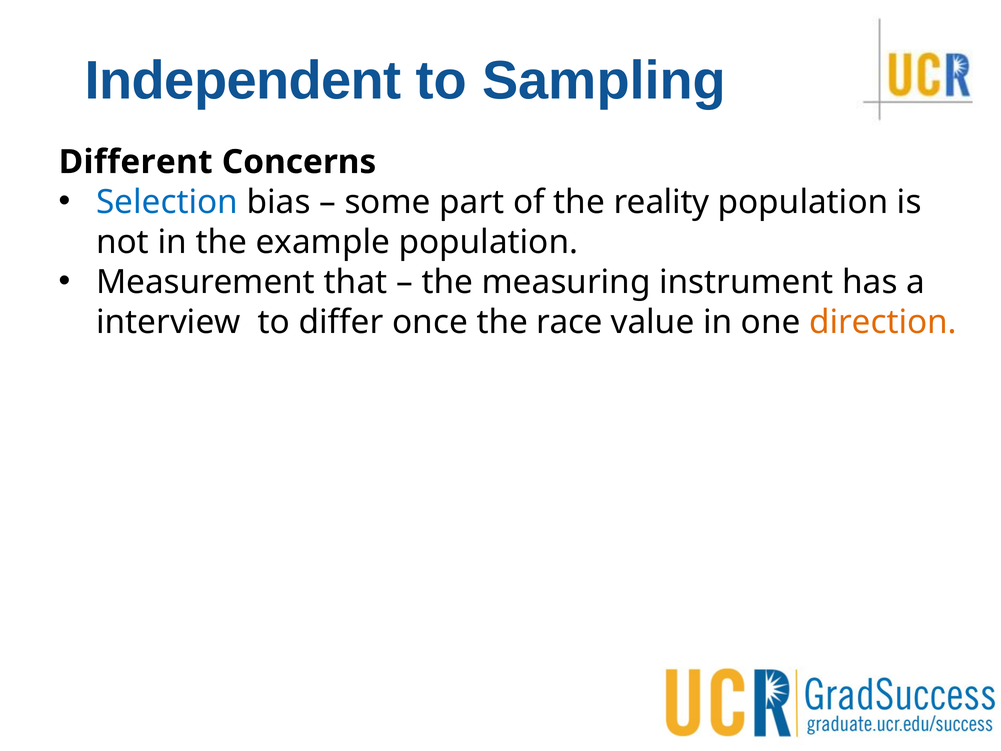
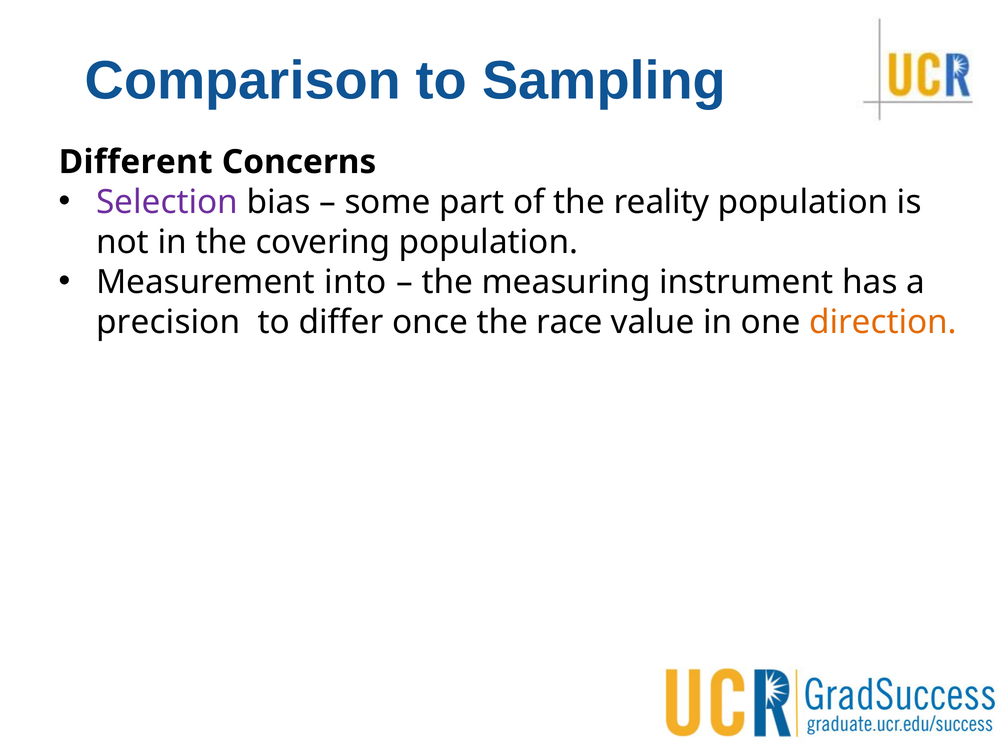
Independent: Independent -> Comparison (243, 81)
Selection colour: blue -> purple (167, 202)
example: example -> covering (323, 242)
that: that -> into (355, 282)
interview: interview -> precision (168, 322)
